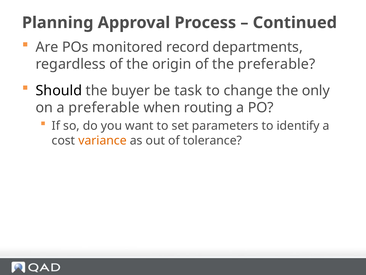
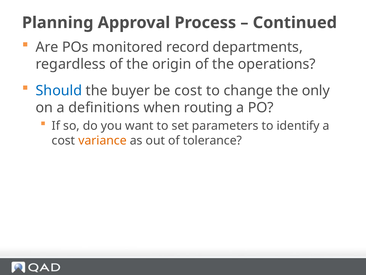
the preferable: preferable -> operations (277, 64)
Should colour: black -> blue (59, 90)
be task: task -> cost (188, 90)
a preferable: preferable -> definitions (104, 107)
